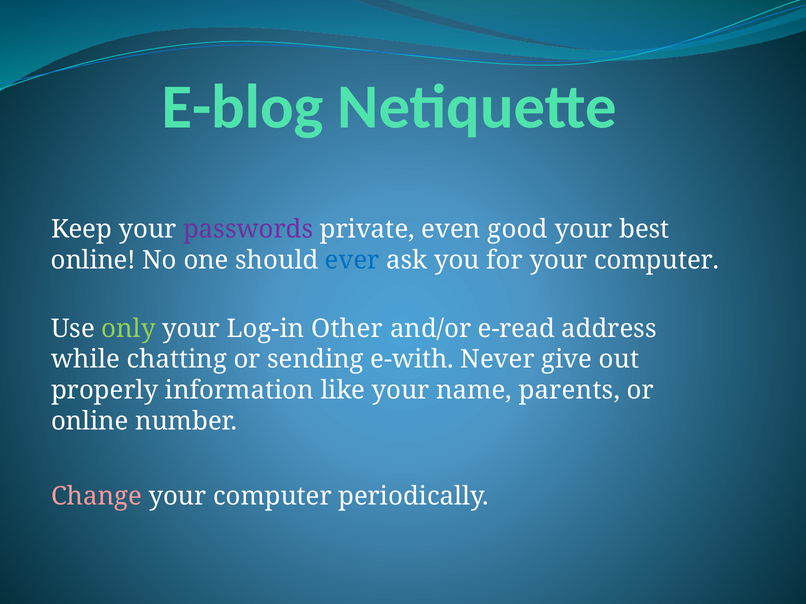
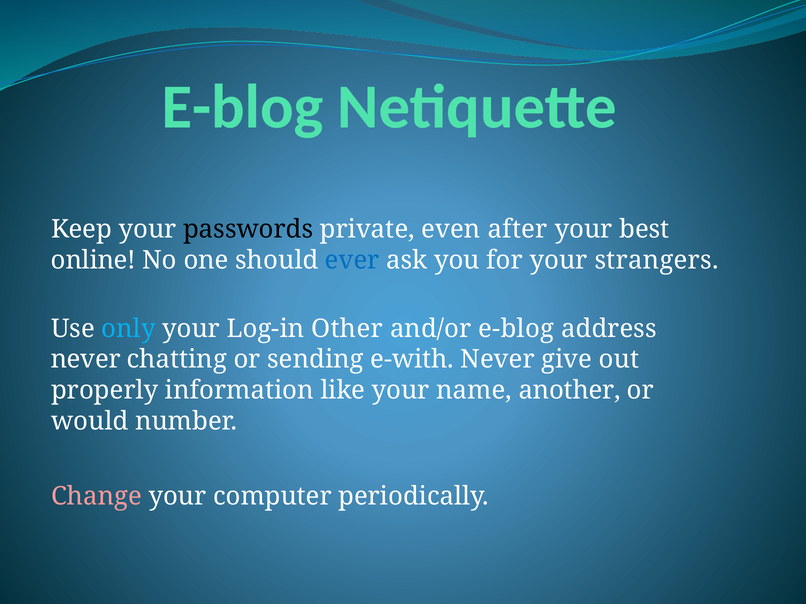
passwords colour: purple -> black (248, 229)
good: good -> after (518, 229)
for your computer: computer -> strangers (657, 260)
only colour: light green -> light blue (129, 329)
and/or e-read: e-read -> e-blog (516, 329)
while: while -> never (86, 360)
parents: parents -> another (570, 391)
online: online -> would (90, 421)
